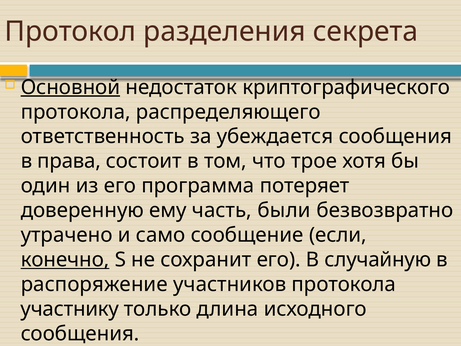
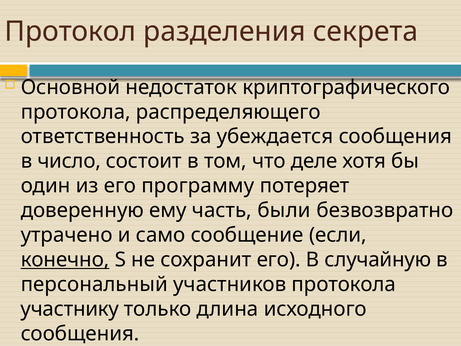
Основной underline: present -> none (70, 87)
права: права -> число (69, 161)
трое: трое -> деле (314, 161)
программа: программа -> программу (198, 186)
распоряжение: распоряжение -> персональный (94, 284)
